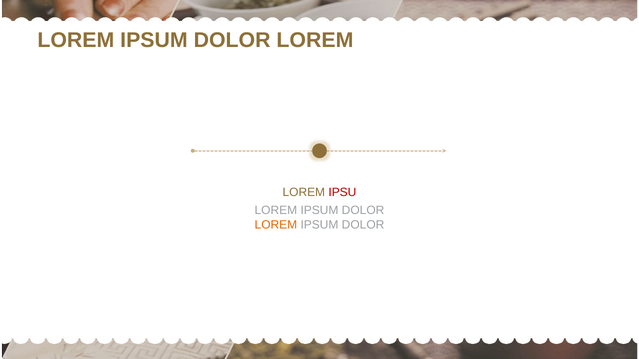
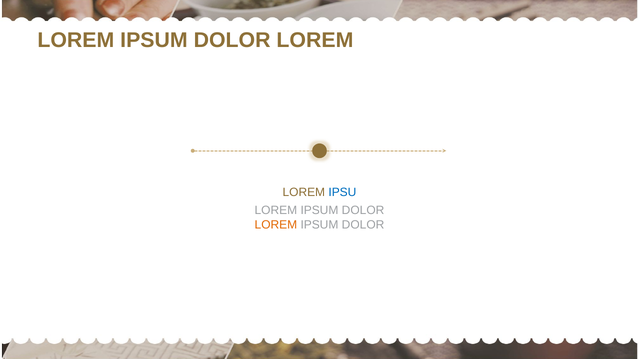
IPSU colour: red -> blue (342, 193)
